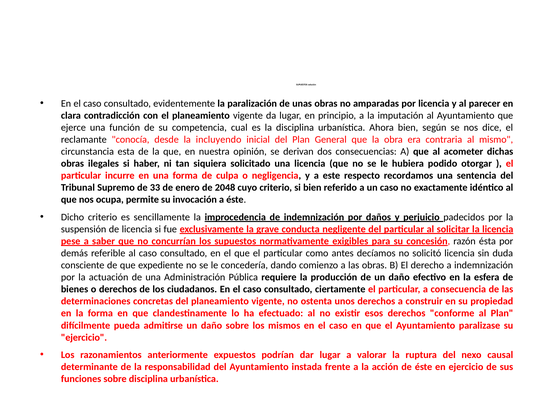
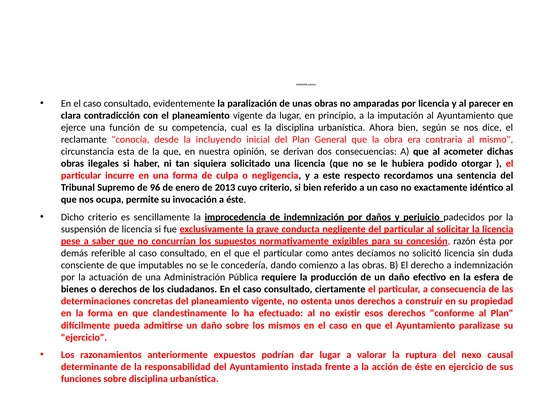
33: 33 -> 96 (155, 188)
2048: 2048 -> 2013 (225, 188)
expediente: expediente -> imputables (161, 265)
